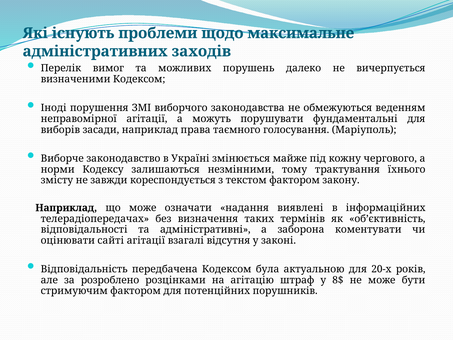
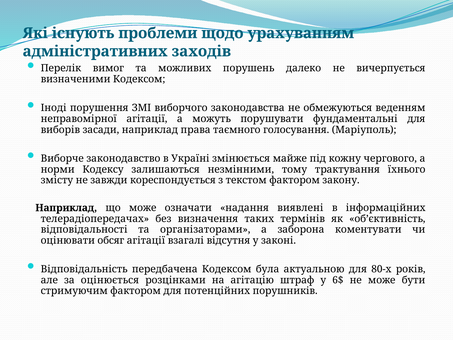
максимальне: максимальне -> урахуванням (301, 33)
адміністративні: адміністративні -> організаторами (205, 229)
сайті: сайті -> обсяг (111, 240)
20-х: 20-х -> 80-х (381, 269)
розроблено: розроблено -> оцінюється (110, 280)
8$: 8$ -> 6$ (338, 280)
